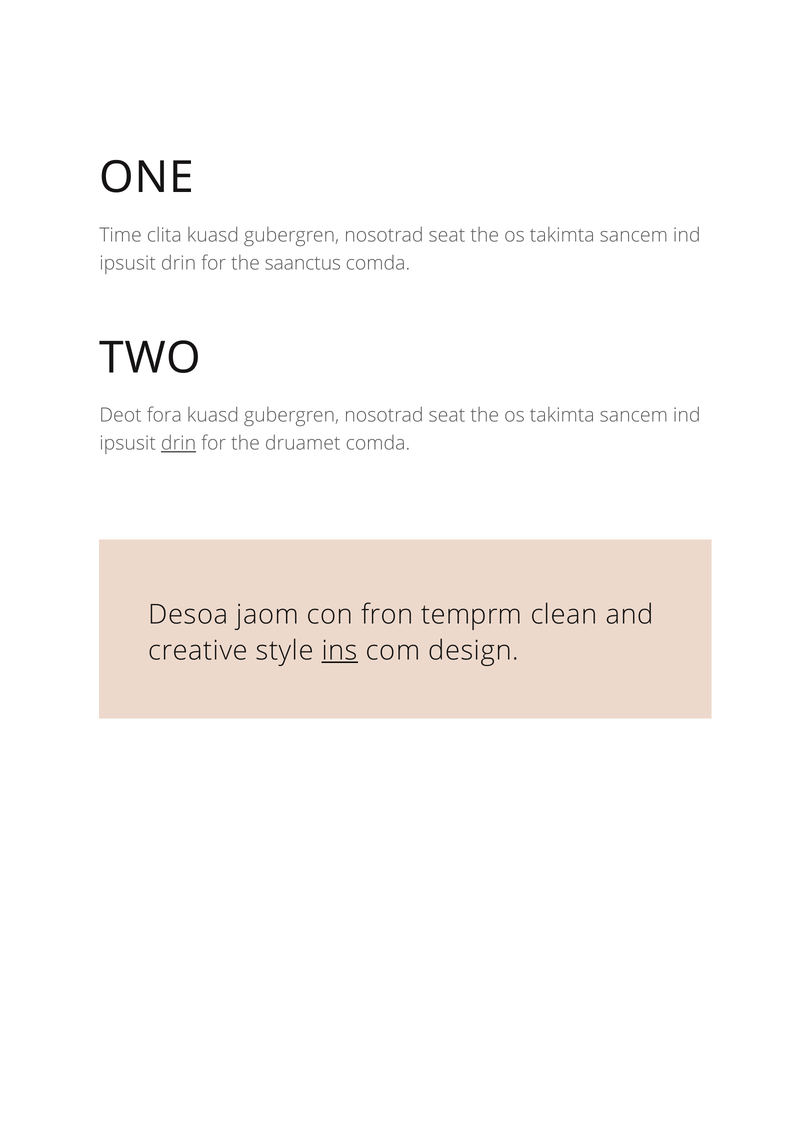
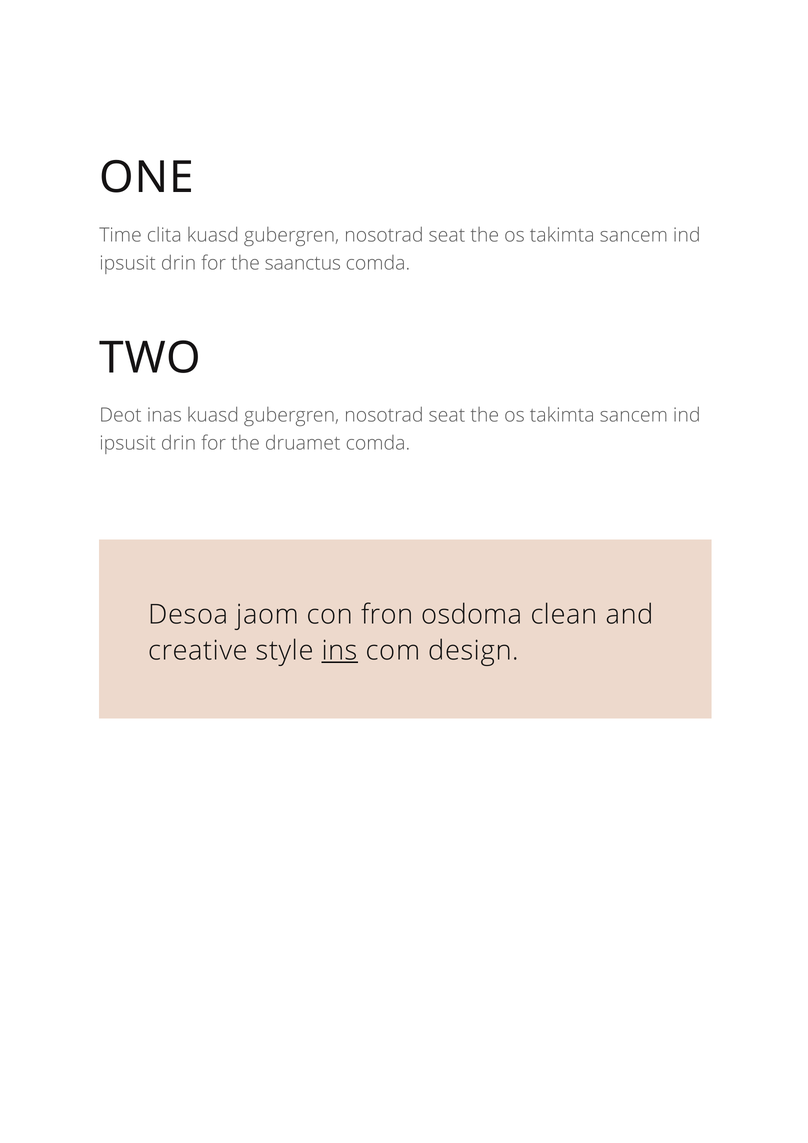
fora: fora -> inas (164, 415)
drin underline: present -> none (179, 443)
temprm: temprm -> osdoma (472, 614)
